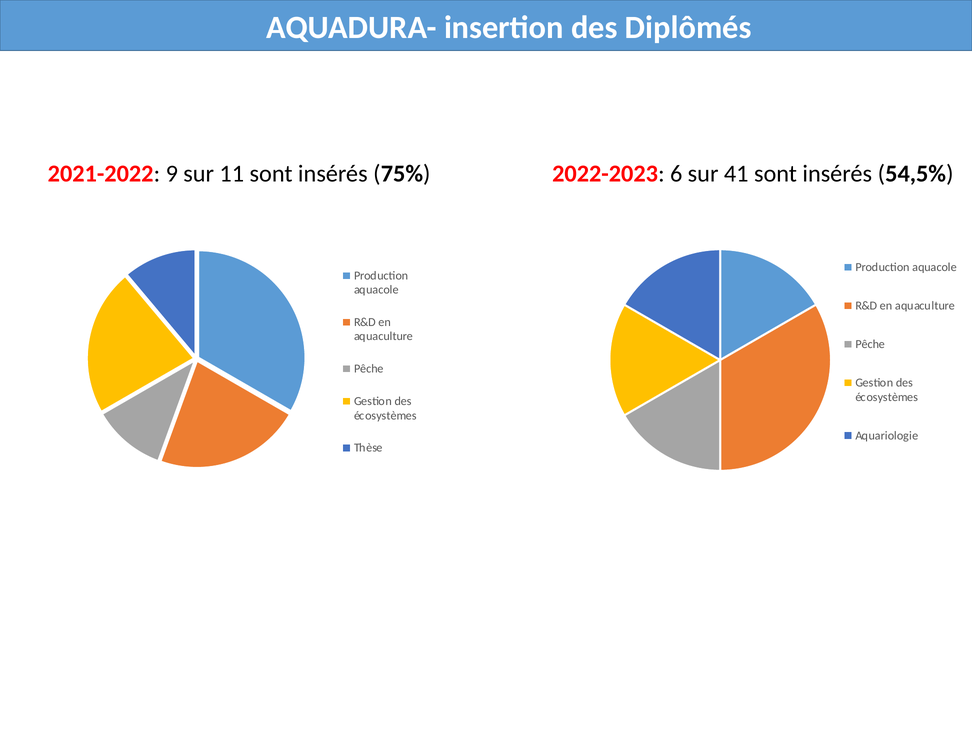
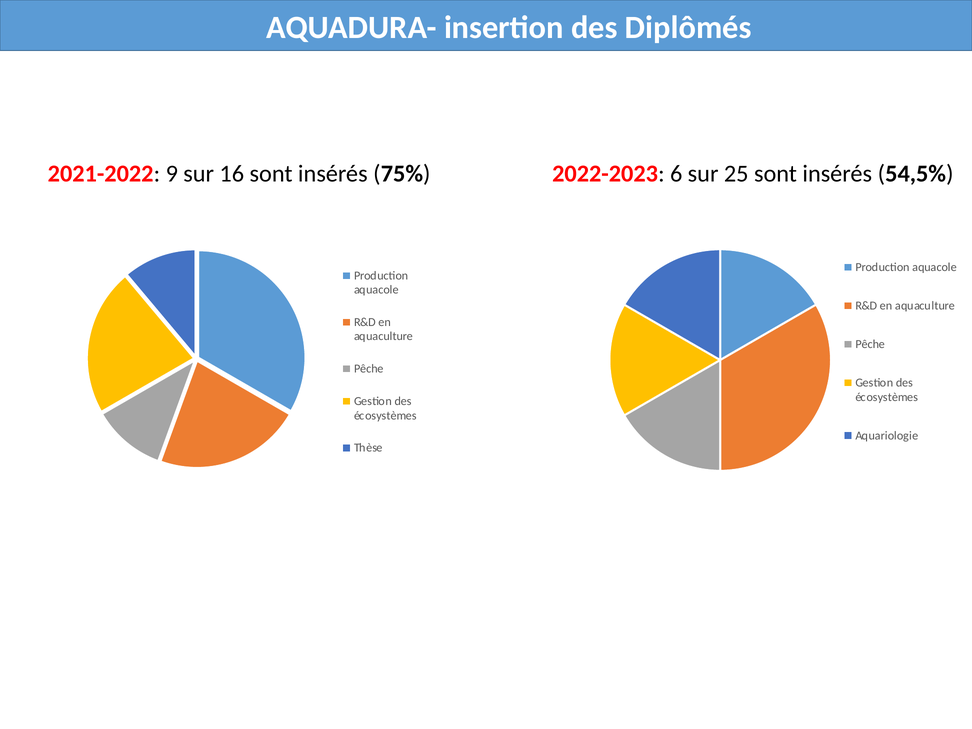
11: 11 -> 16 (232, 174)
41: 41 -> 25 (736, 174)
